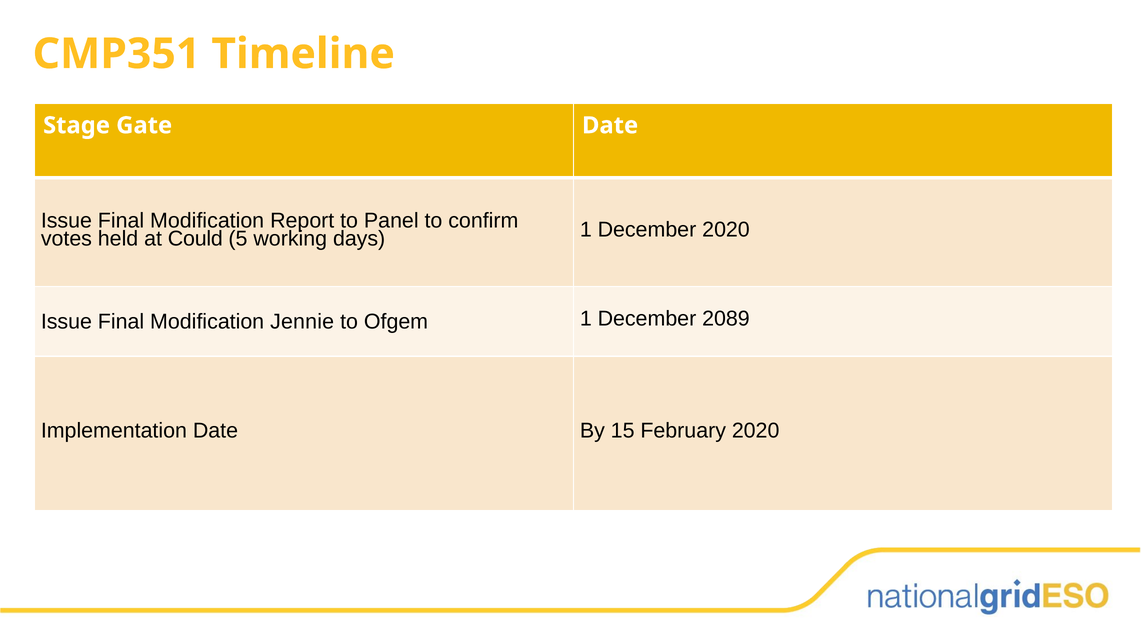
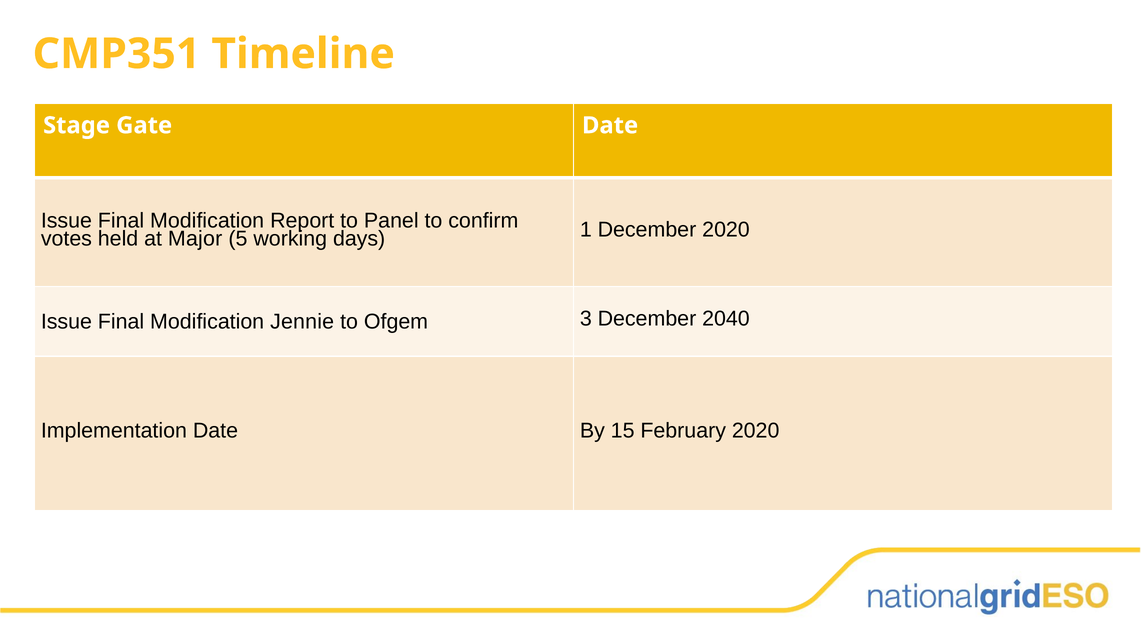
Could: Could -> Major (195, 238)
Ofgem 1: 1 -> 3 (586, 319)
2089: 2089 -> 2040 (726, 319)
